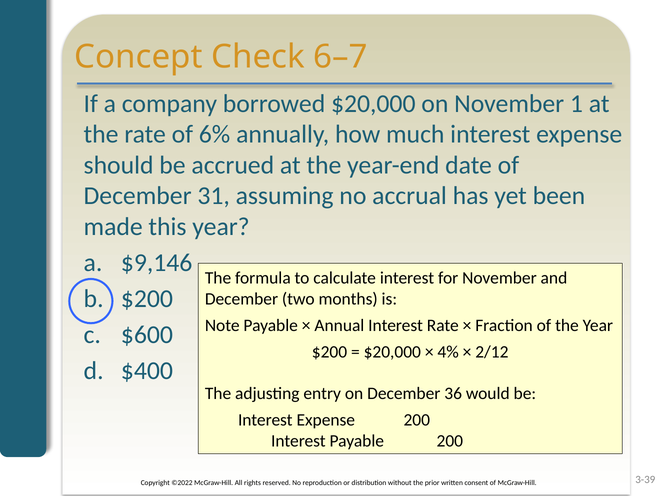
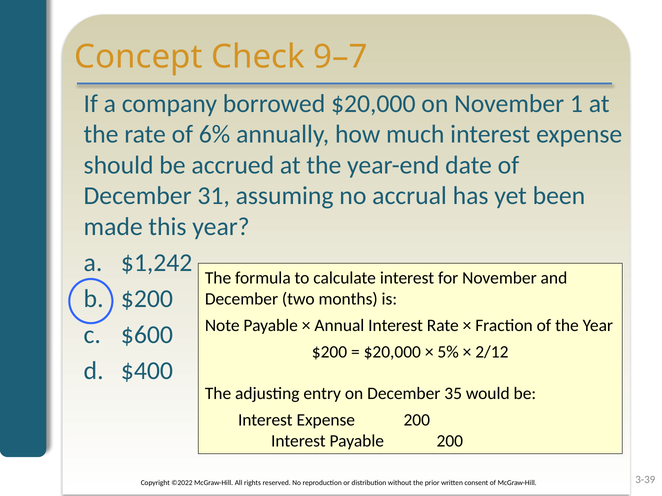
6–7: 6–7 -> 9–7 (341, 57)
$9,146: $9,146 -> $1,242 (157, 263)
4%: 4% -> 5% (448, 352)
36: 36 -> 35 (453, 394)
